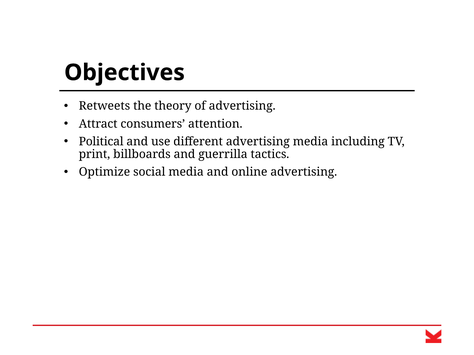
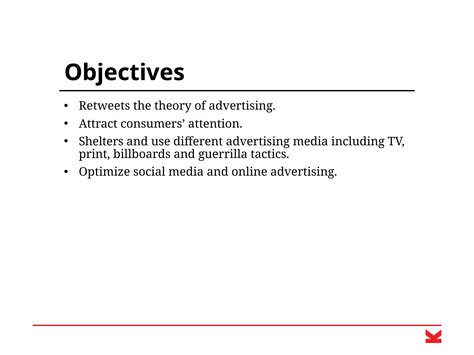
Political: Political -> Shelters (101, 142)
